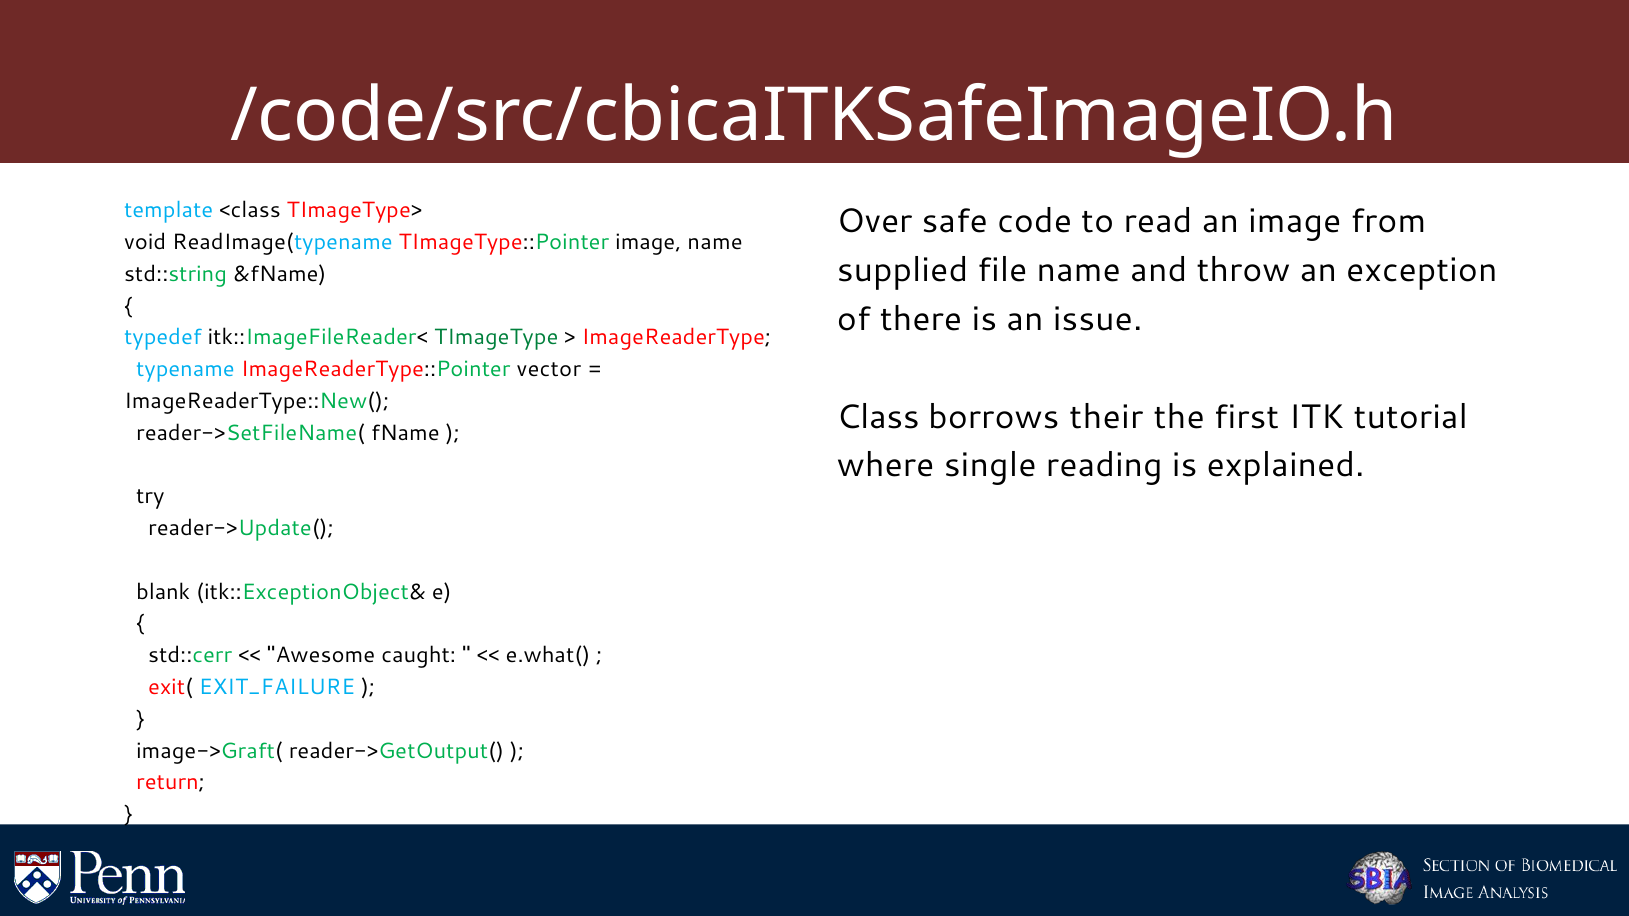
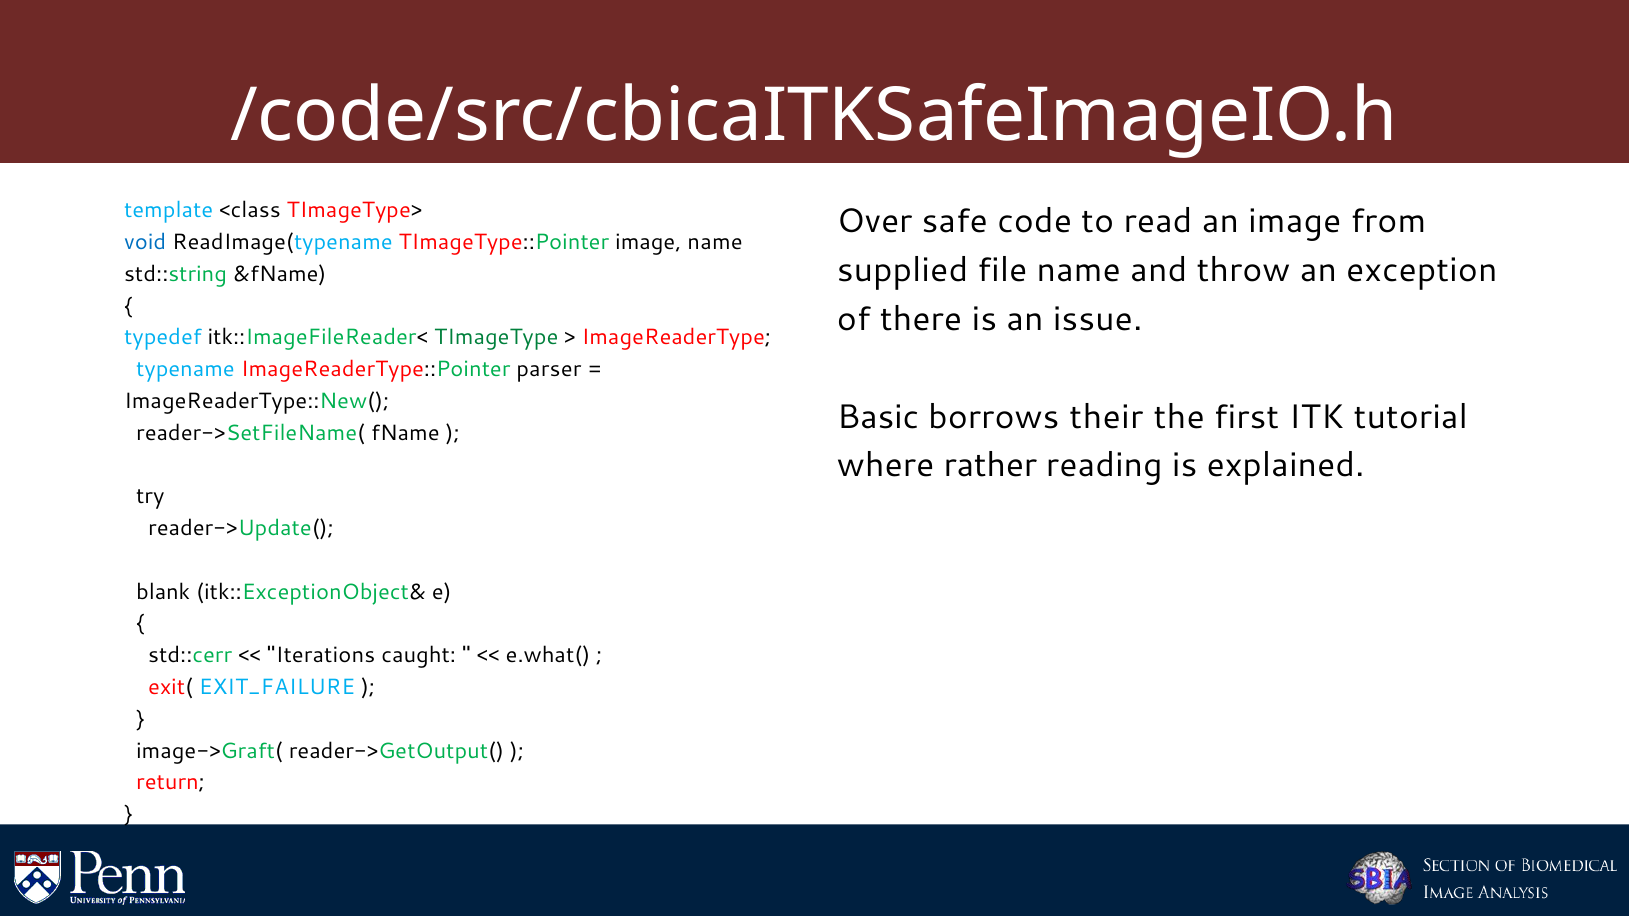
void colour: black -> blue (145, 242)
vector: vector -> parser (549, 369)
Class: Class -> Basic (878, 417)
single: single -> rather (990, 466)
Awesome: Awesome -> Iterations (321, 656)
